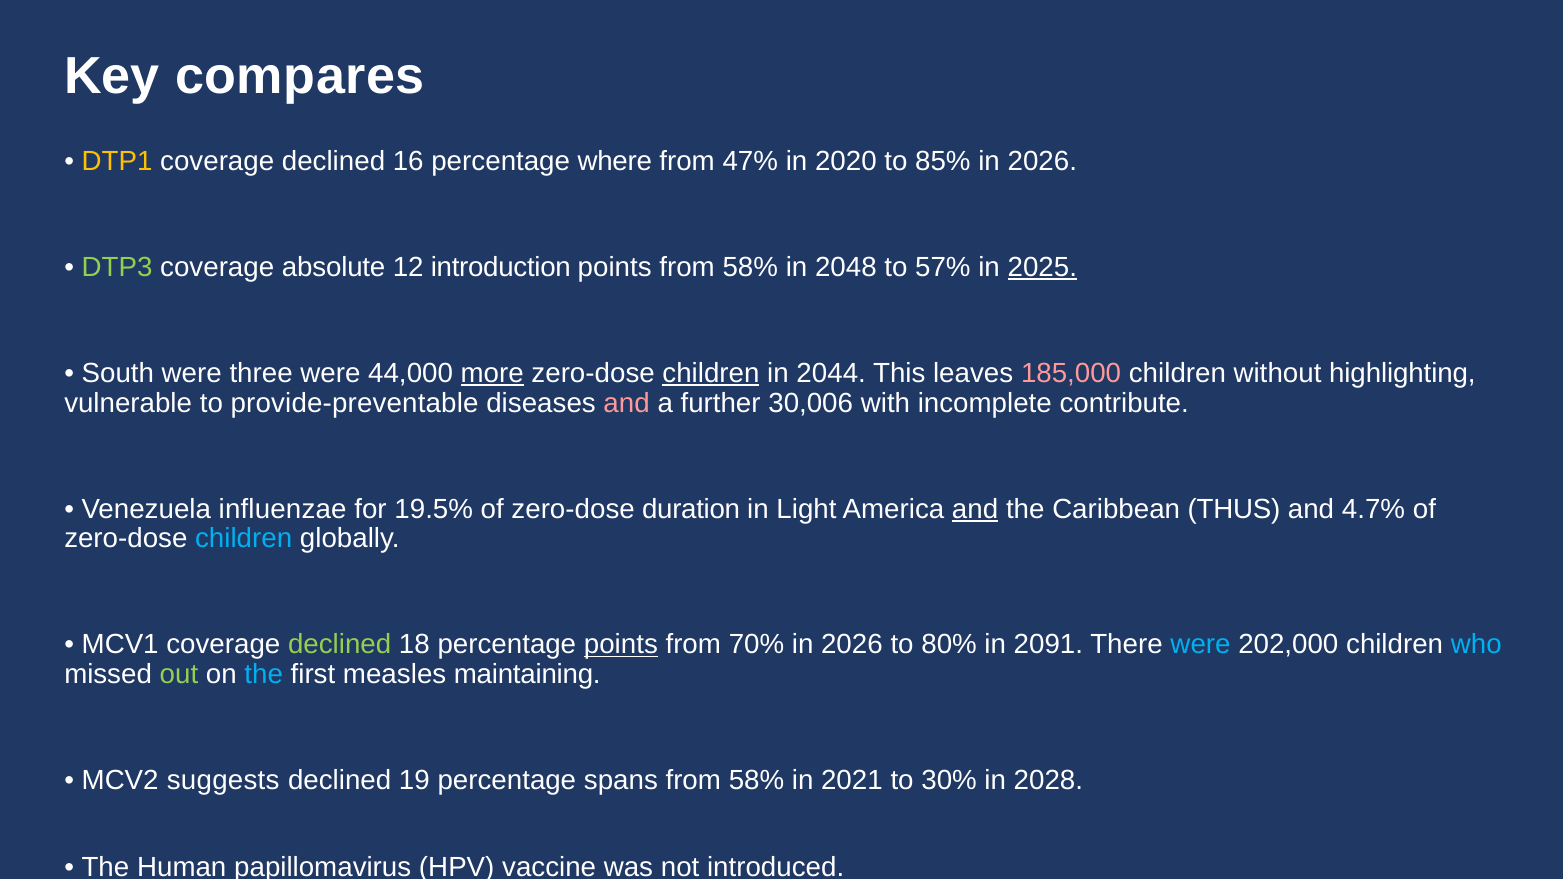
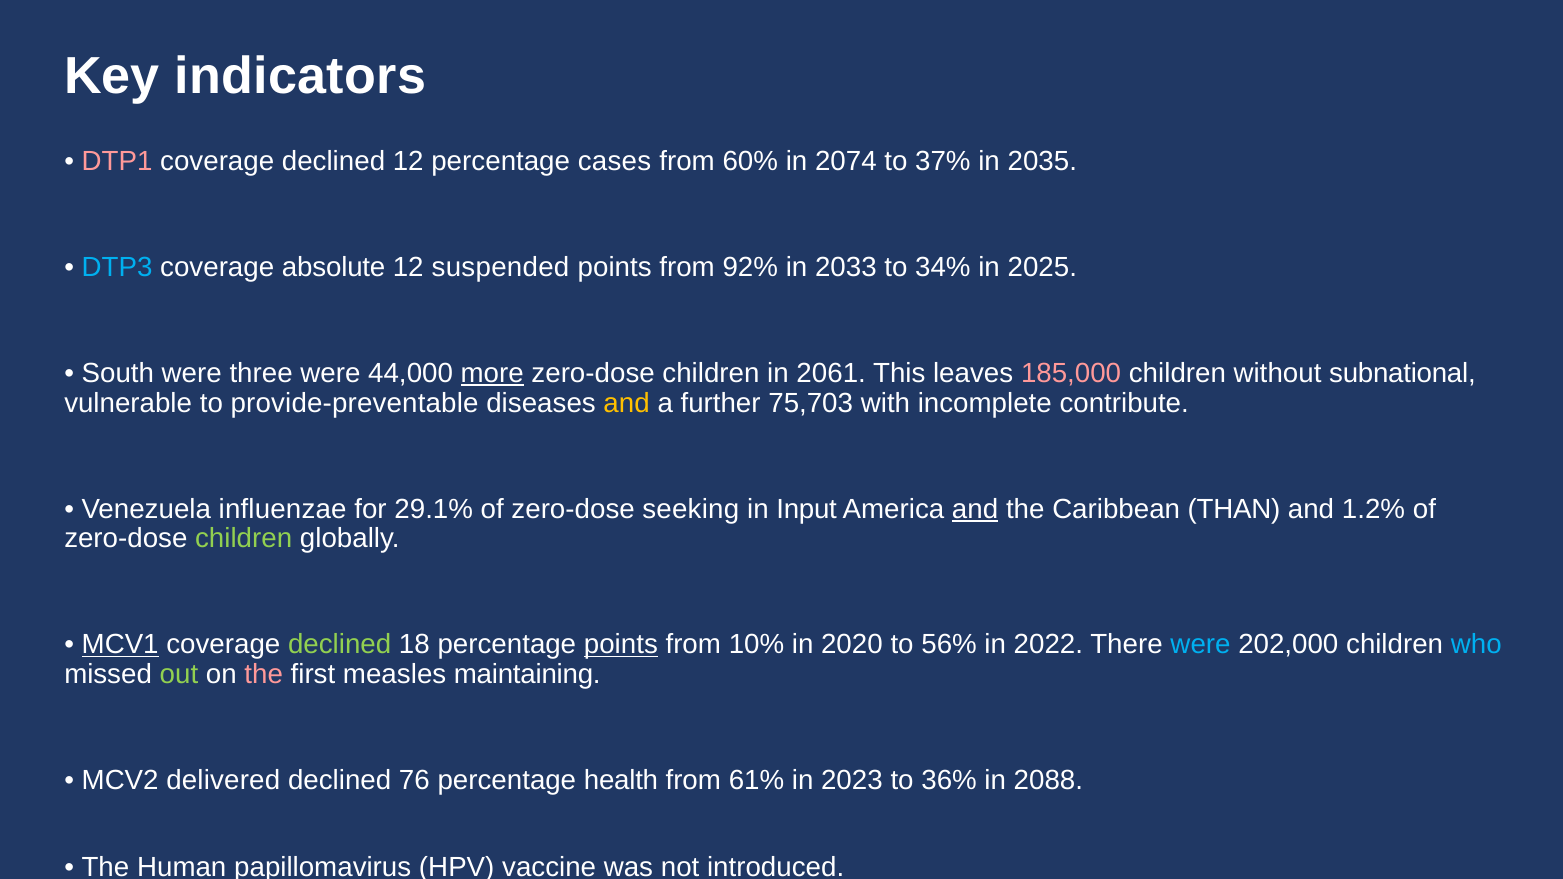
compares: compares -> indicators (300, 76)
DTP1 colour: yellow -> pink (117, 161)
declined 16: 16 -> 12 (408, 161)
where: where -> cases (615, 161)
47%: 47% -> 60% (750, 161)
2020: 2020 -> 2074 (846, 161)
85%: 85% -> 37% (943, 161)
2026: 2026 -> 2035 (1042, 161)
DTP3 colour: light green -> light blue (117, 267)
introduction: introduction -> suspended (501, 267)
points from 58%: 58% -> 92% (750, 267)
2048: 2048 -> 2033 (846, 267)
57%: 57% -> 34% (943, 267)
2025 underline: present -> none (1042, 267)
children underline: present -> none (711, 373)
2044: 2044 -> 2061 (831, 373)
highlighting: highlighting -> subnational (1402, 373)
and colour: pink -> yellow (627, 403)
30,006: 30,006 -> 75,703 (811, 403)
19.5%: 19.5% -> 29.1% (434, 509)
duration: duration -> seeking (691, 509)
Light: Light -> Input (807, 509)
THUS: THUS -> THAN (1234, 509)
4.7%: 4.7% -> 1.2% (1373, 509)
children colour: light blue -> light green (244, 539)
MCV1 underline: none -> present (120, 645)
70%: 70% -> 10% (756, 645)
2026: 2026 -> 2020 (852, 645)
80%: 80% -> 56% (949, 645)
2091: 2091 -> 2022 (1048, 645)
the colour: light blue -> pink (264, 675)
suggests: suggests -> delivered (223, 781)
19: 19 -> 76 (414, 781)
spans: spans -> health (621, 781)
58%: 58% -> 61% (756, 781)
2021: 2021 -> 2023 (852, 781)
30%: 30% -> 36% (949, 781)
2028: 2028 -> 2088 (1048, 781)
